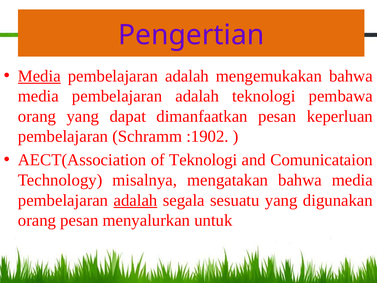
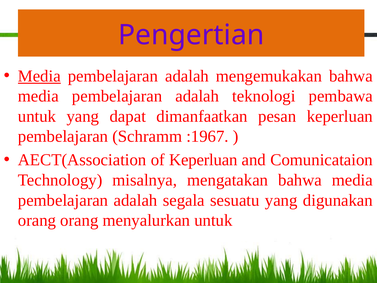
orang: orang -> untuk (37, 116)
:1902: :1902 -> :1967 (207, 136)
of Teknologi: Teknologi -> Keperluan (203, 160)
adalah underline: present -> none (135, 200)
orang pesan: pesan -> orang (79, 220)
